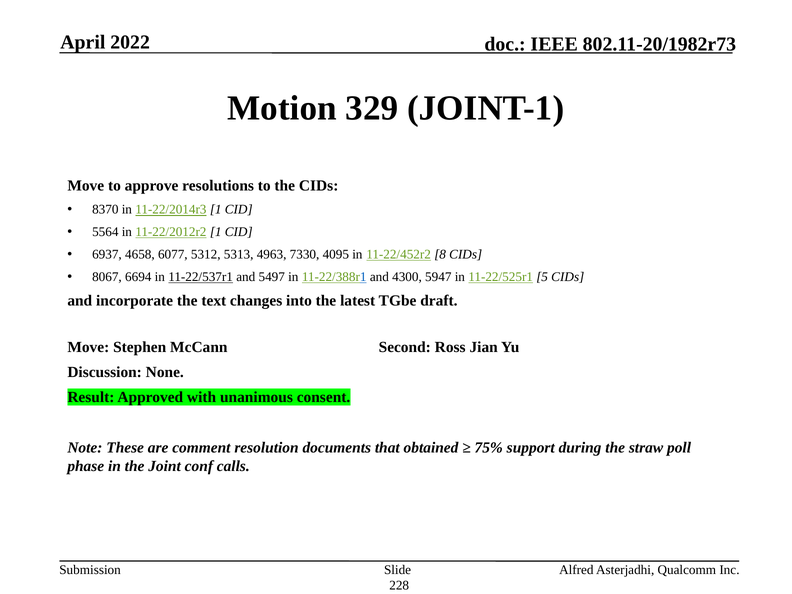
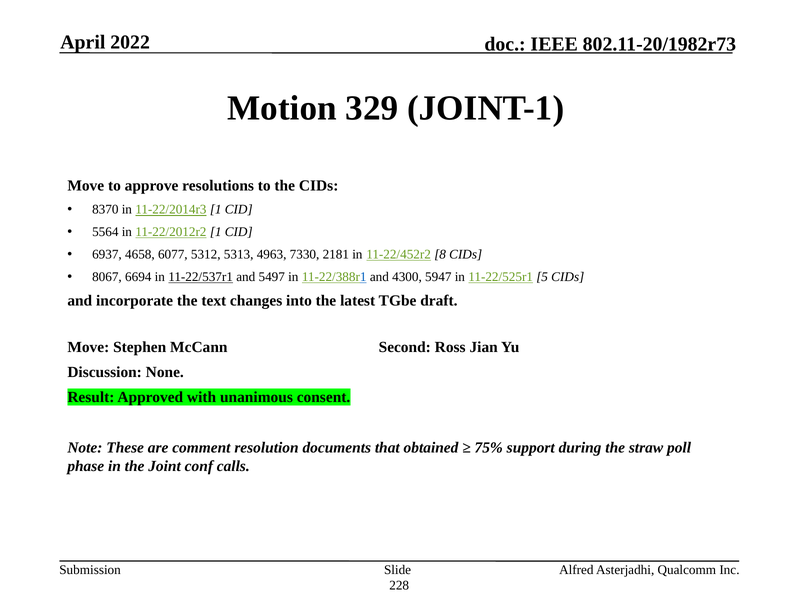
4095: 4095 -> 2181 (336, 254)
